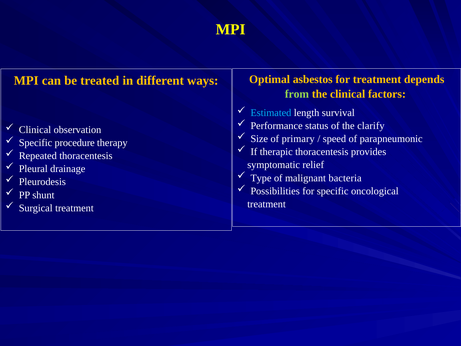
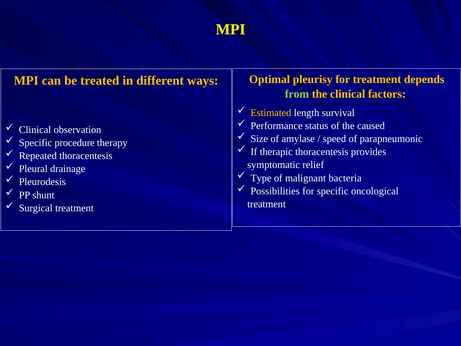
asbestos: asbestos -> pleurisy (313, 79)
Estimated colour: light blue -> yellow (271, 113)
clarify: clarify -> caused (371, 126)
primary: primary -> amylase (298, 139)
